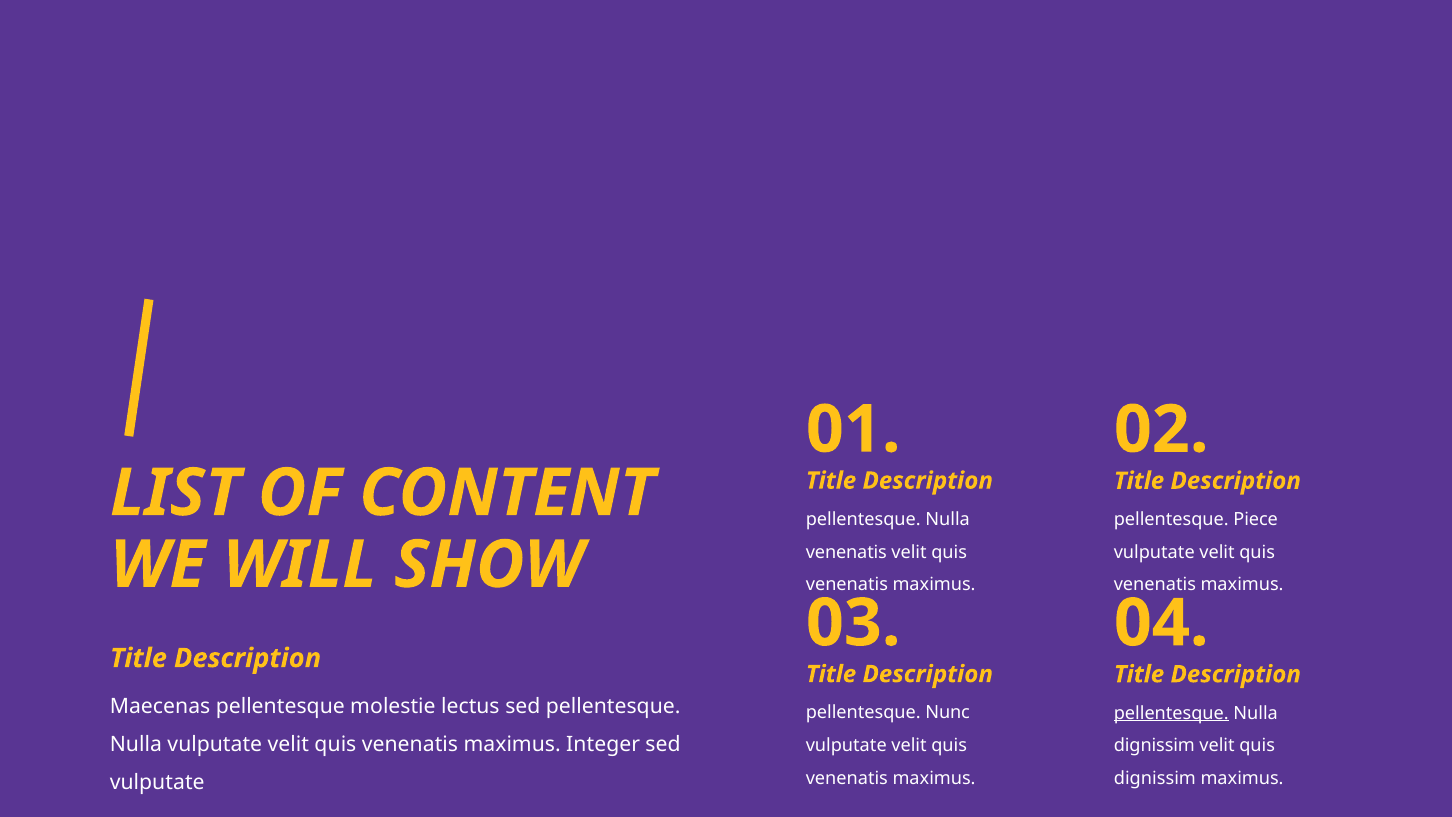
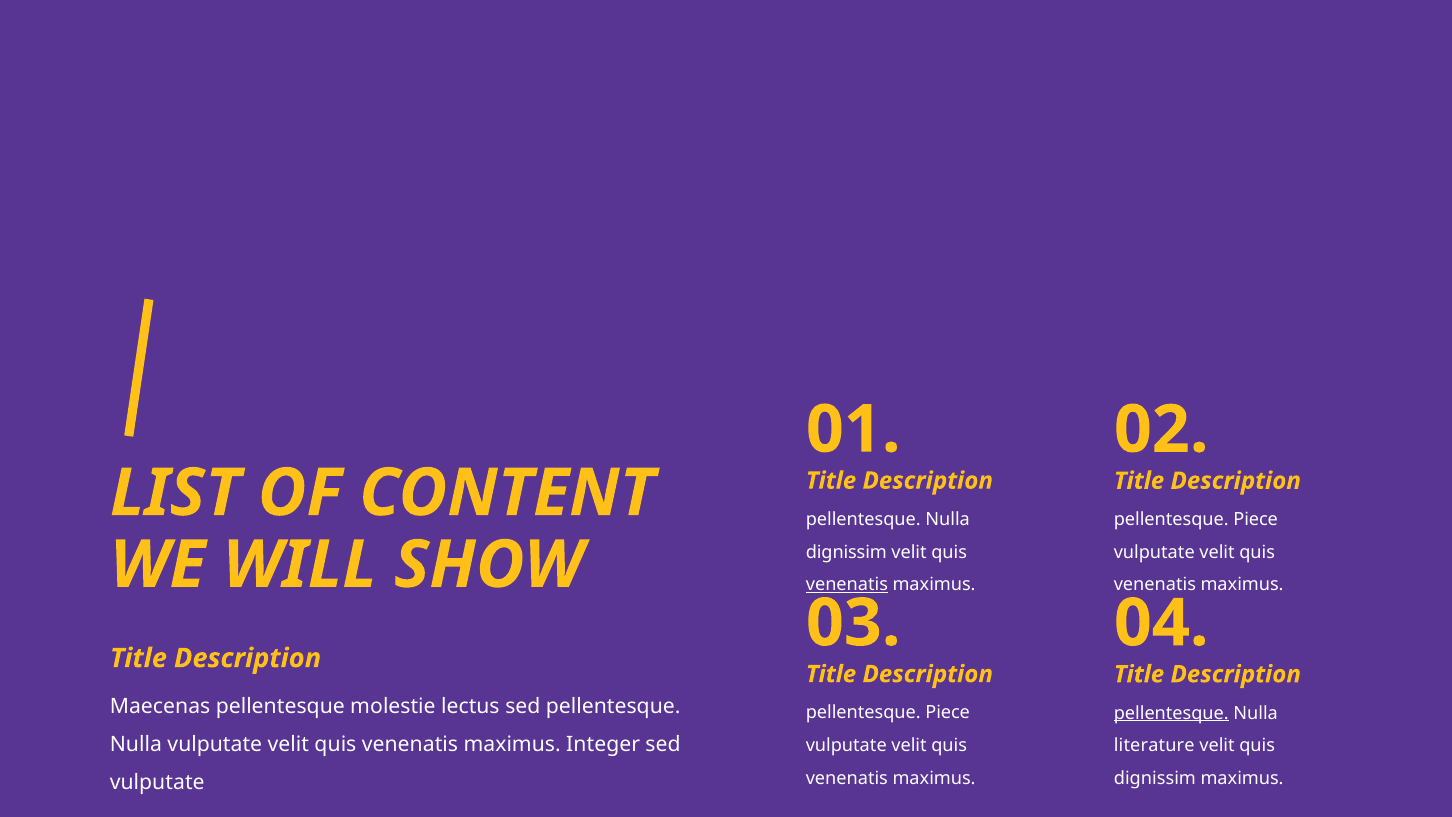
venenatis: venenatis -> dignissim (846, 552)
venenatis underline: none -> present (847, 585)
Nunc: Nunc -> Piece (948, 713)
dignissim: dignissim -> literature (1154, 745)
